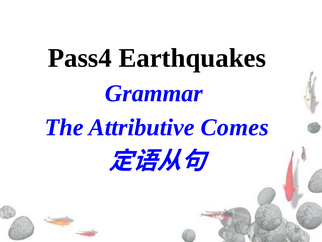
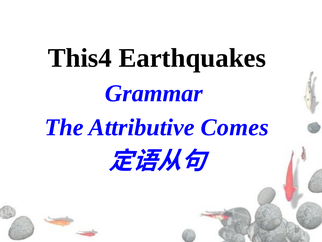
Pass4: Pass4 -> This4 (80, 58)
